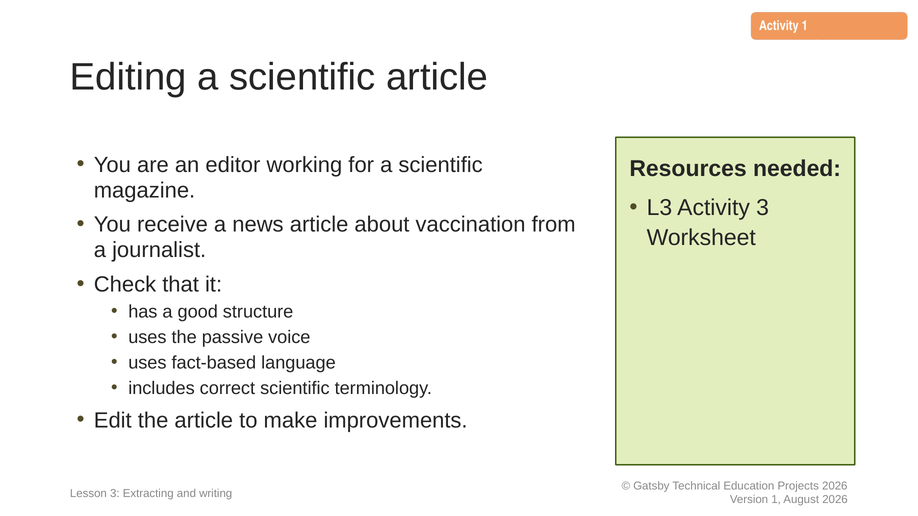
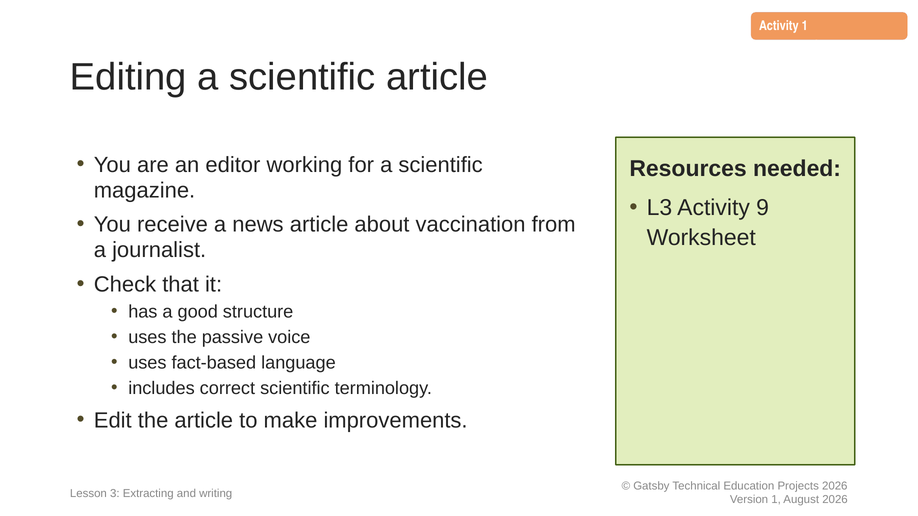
Activity 3: 3 -> 9 (763, 208)
